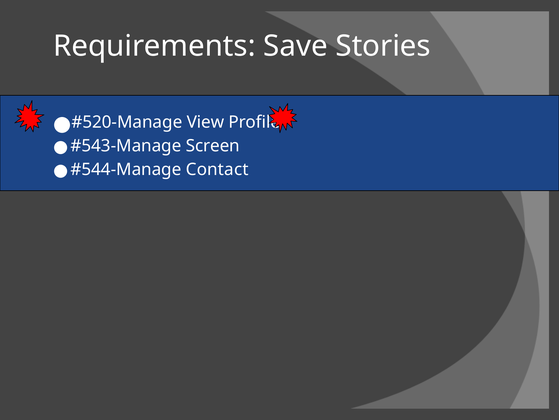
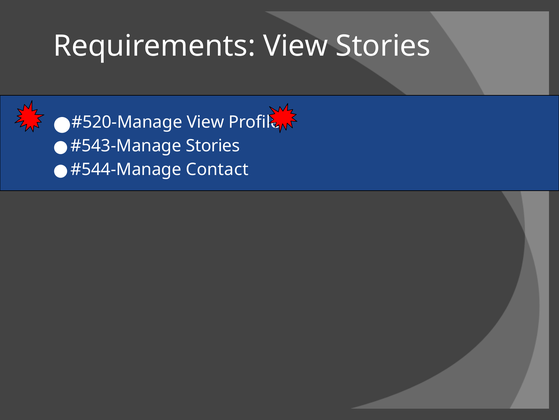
Requirements Save: Save -> View (296, 46)
Screen: Screen -> Stories (213, 146)
